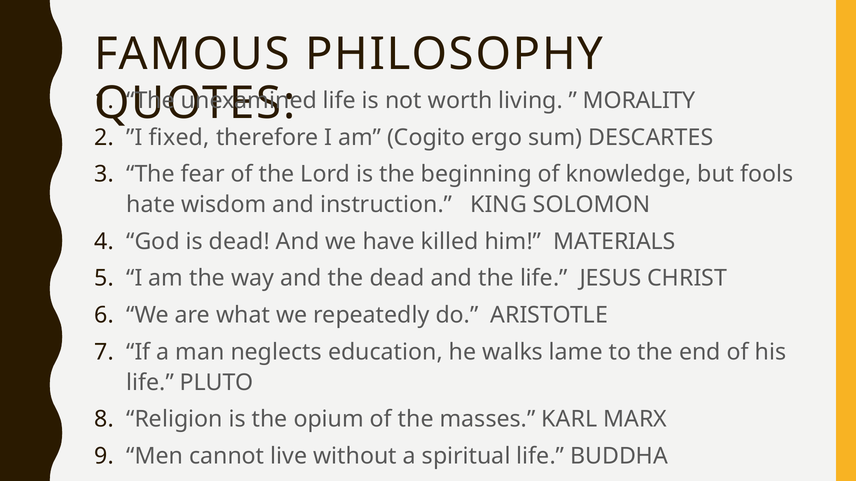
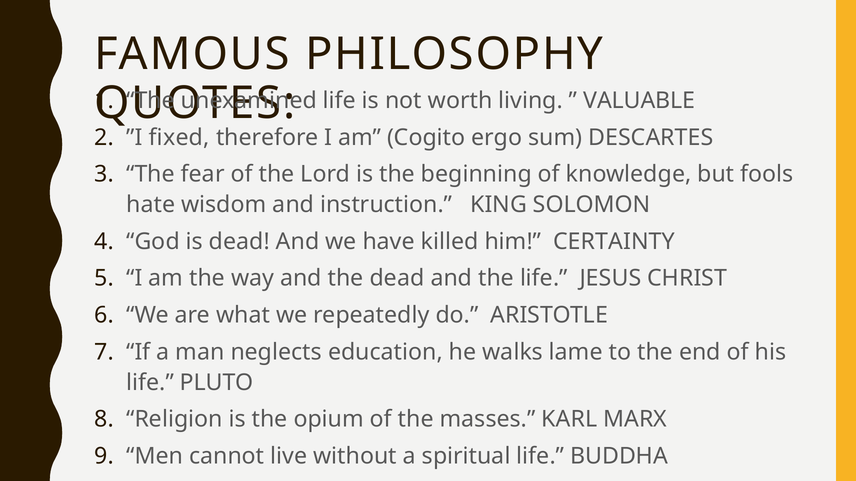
MORALITY: MORALITY -> VALUABLE (639, 101)
MATERIALS: MATERIALS -> CERTAINTY (614, 242)
